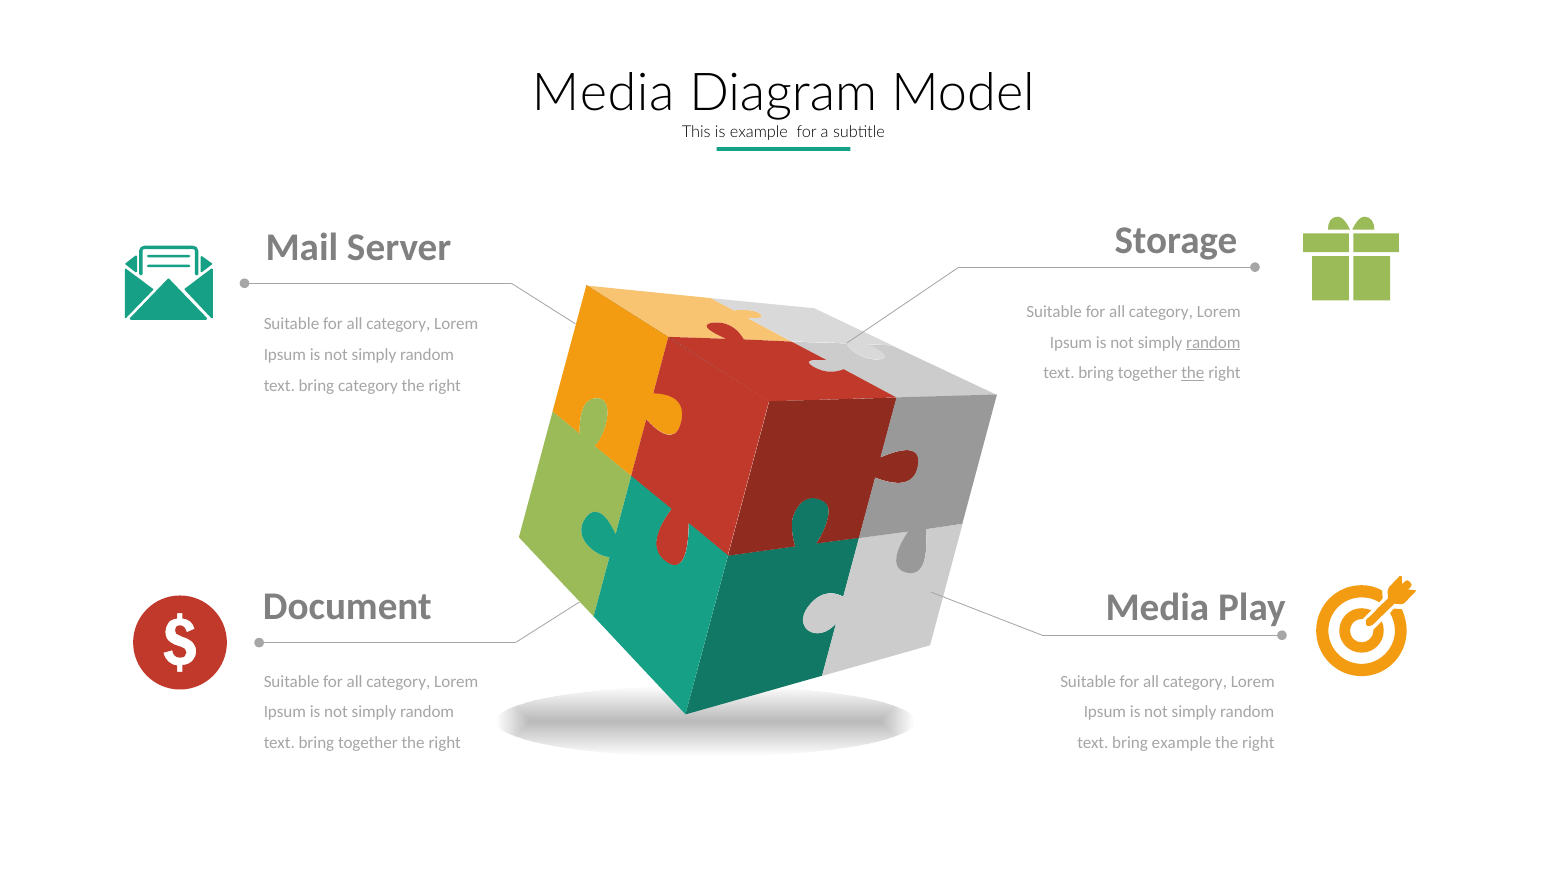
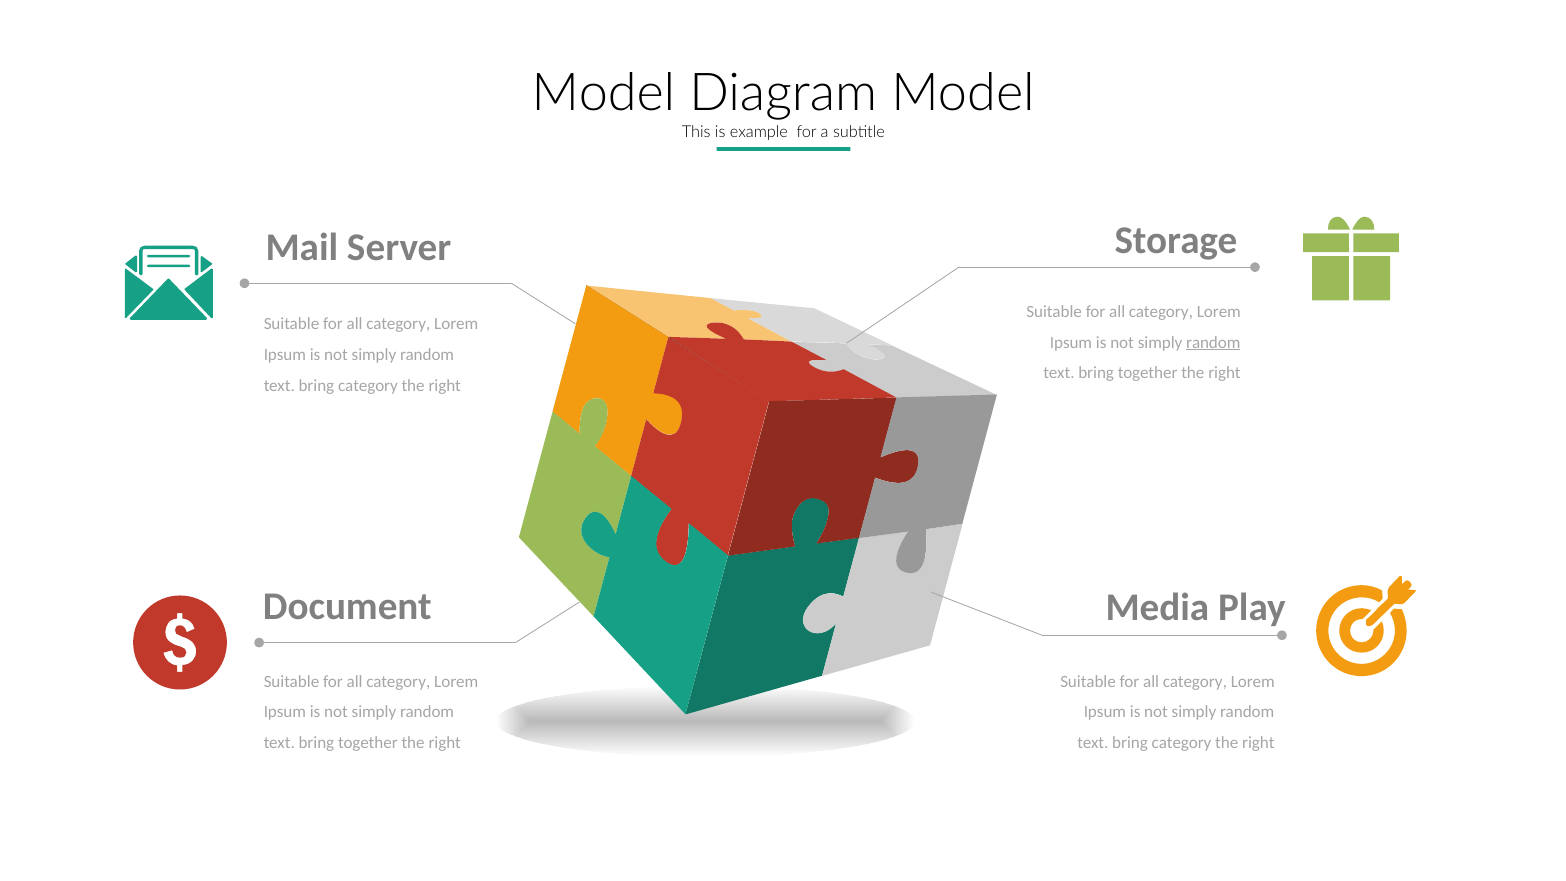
Media: Media -> Model (603, 93)
the underline: present -> none (1193, 373)
example: example -> category (1182, 743)
